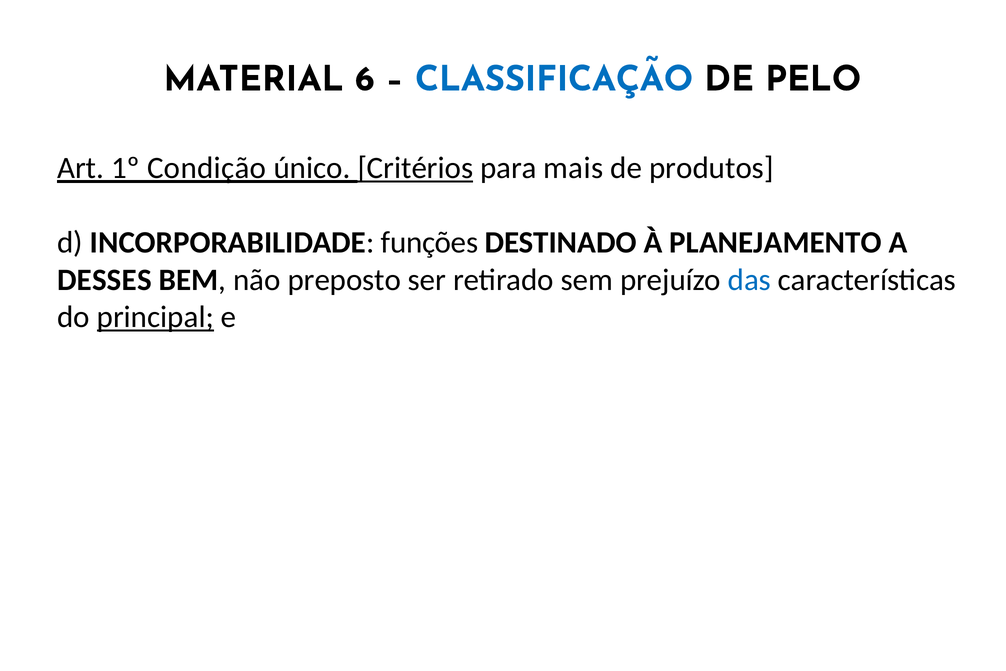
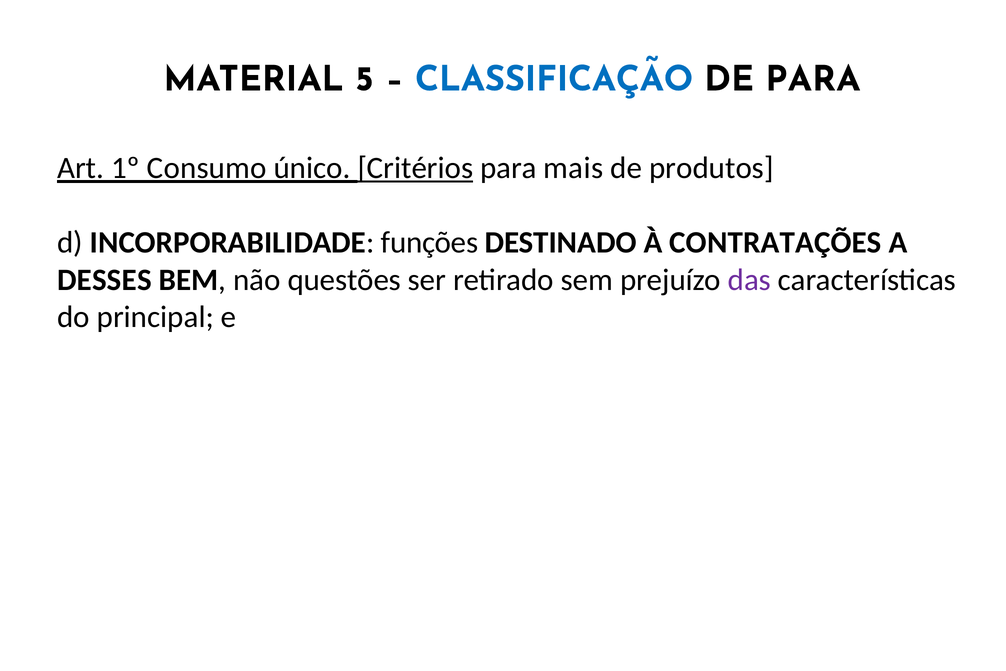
6: 6 -> 5 (364, 79)
DE PELO: PELO -> PARA (813, 79)
Condição: Condição -> Consumo (207, 168)
PLANEJAMENTO: PLANEJAMENTO -> CONTRATAÇÕES (776, 242)
preposto: preposto -> questões (344, 280)
das colour: blue -> purple (749, 280)
principal underline: present -> none (155, 317)
